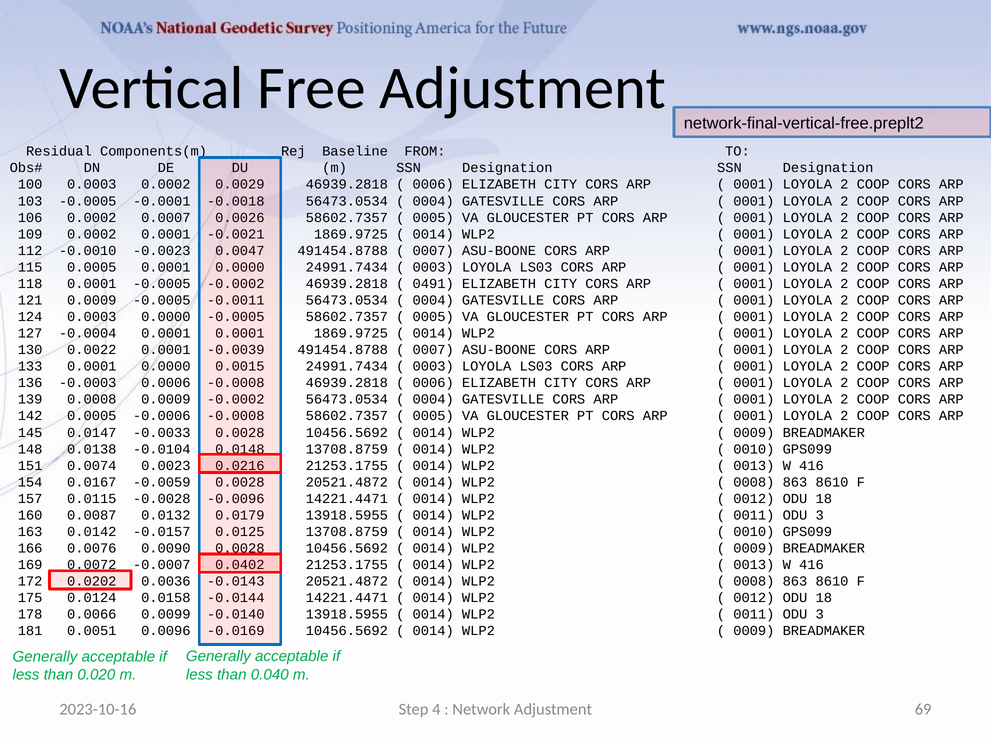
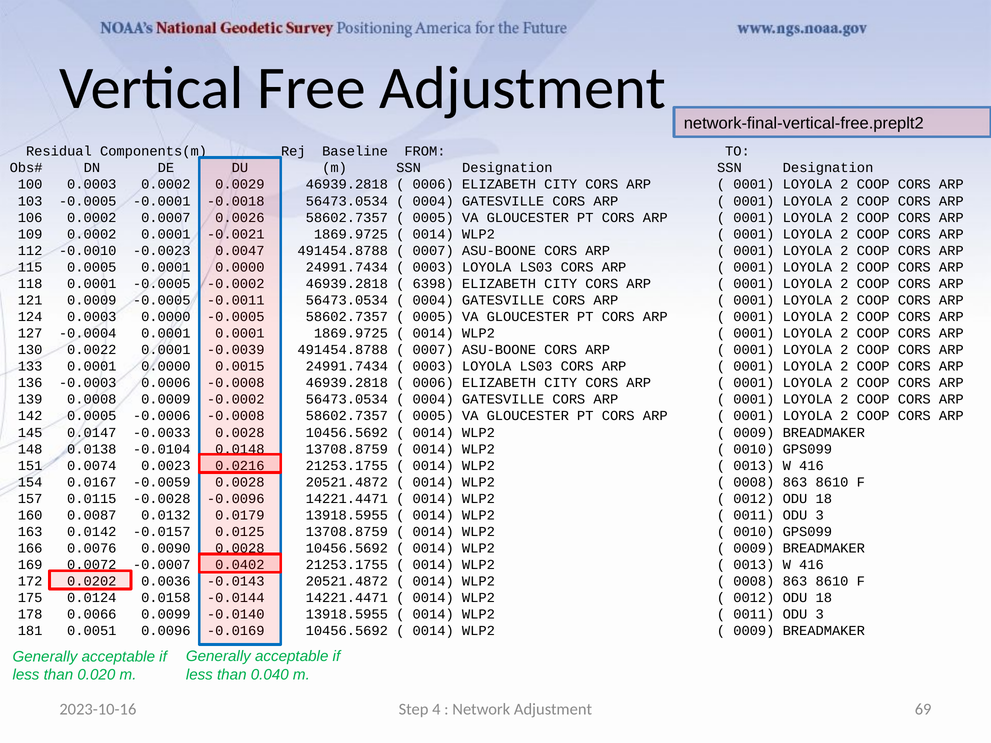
0491: 0491 -> 6398 (433, 284)
